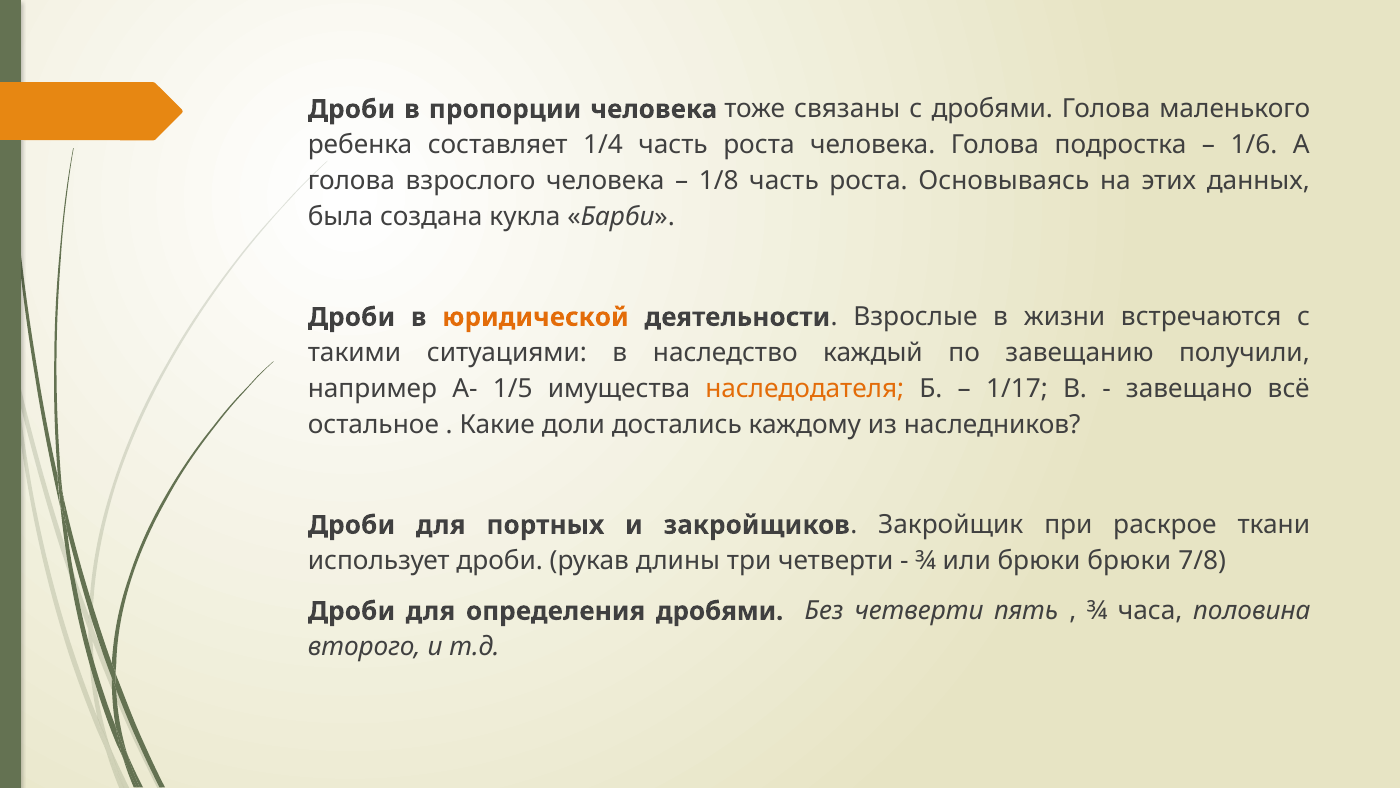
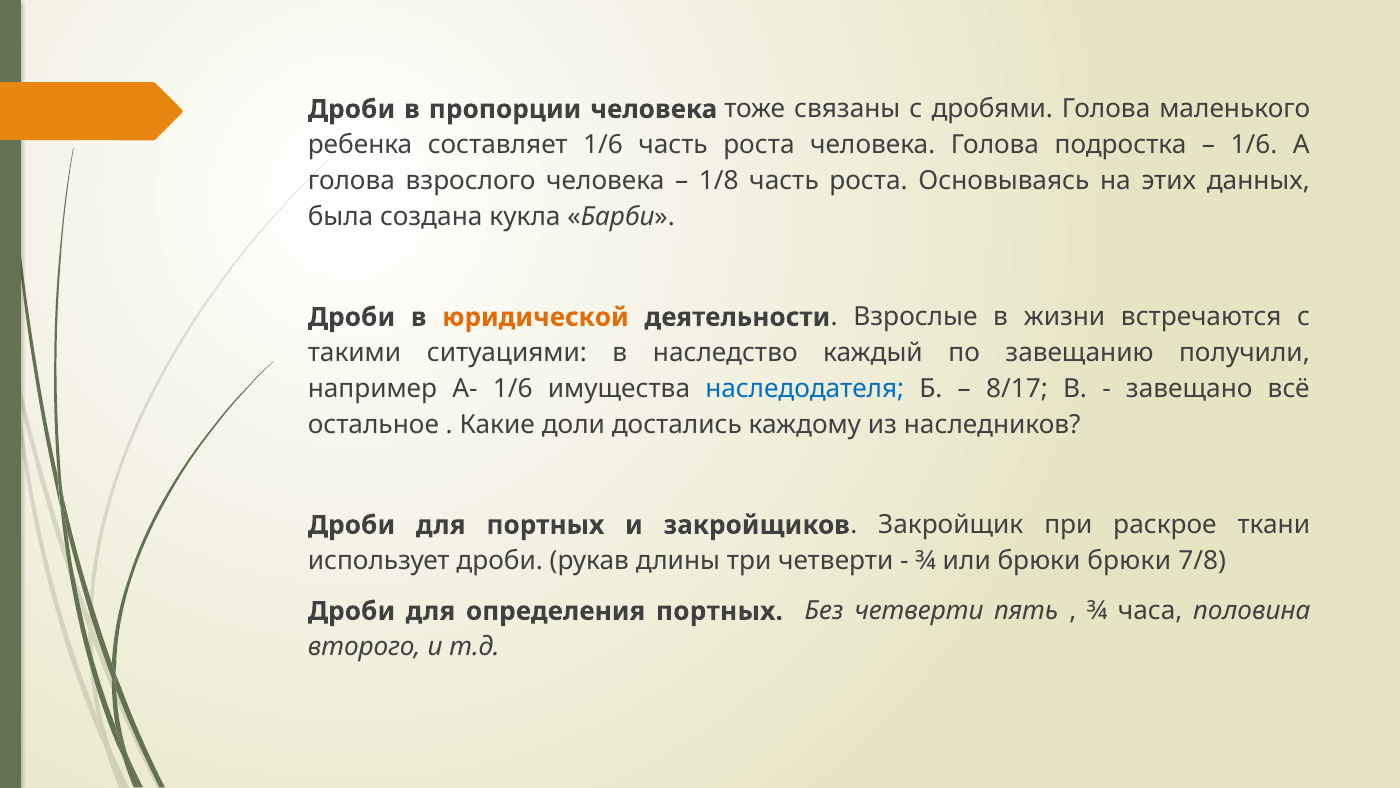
составляет 1/4: 1/4 -> 1/6 (603, 145)
А- 1/5: 1/5 -> 1/6 (513, 388)
наследодателя colour: orange -> blue (805, 388)
1/17: 1/17 -> 8/17 (1017, 388)
определения дробями: дробями -> портных (719, 611)
